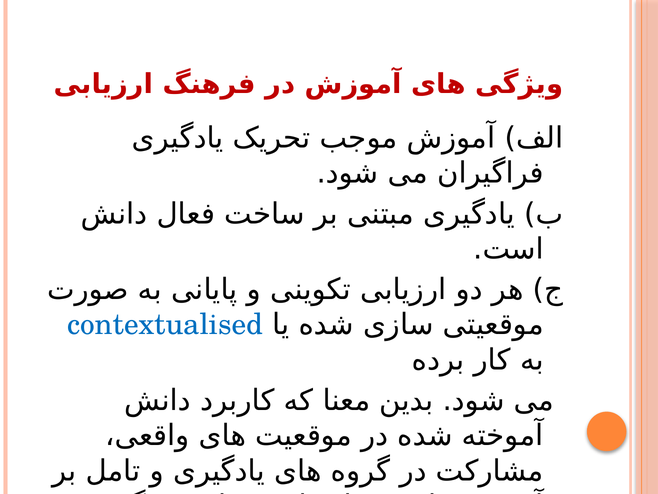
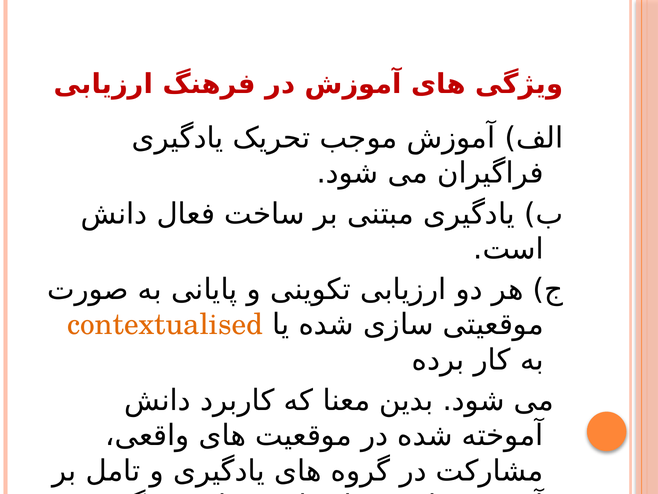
contextualised colour: blue -> orange (165, 324)
